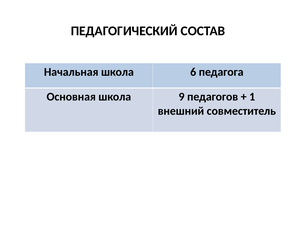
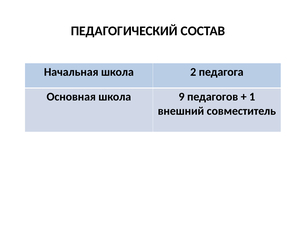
6: 6 -> 2 (193, 72)
